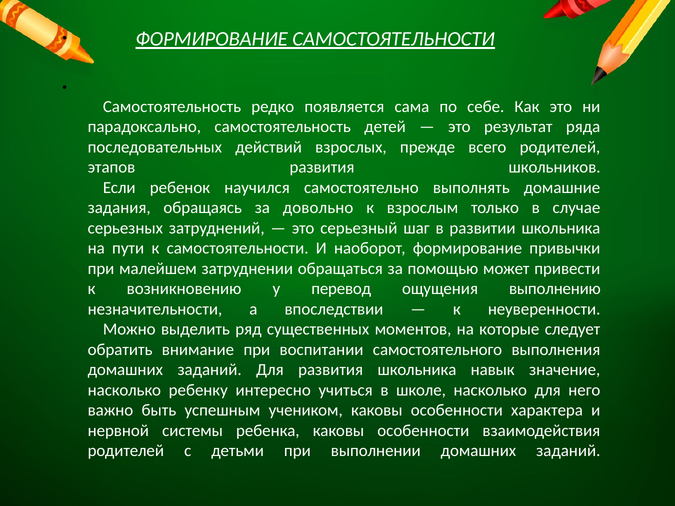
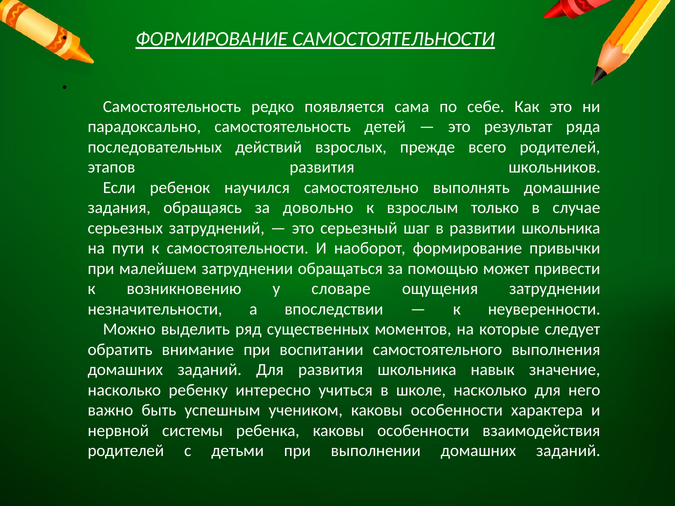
перевод: перевод -> словаре (341, 289)
ощущения выполнению: выполнению -> затруднении (555, 289)
